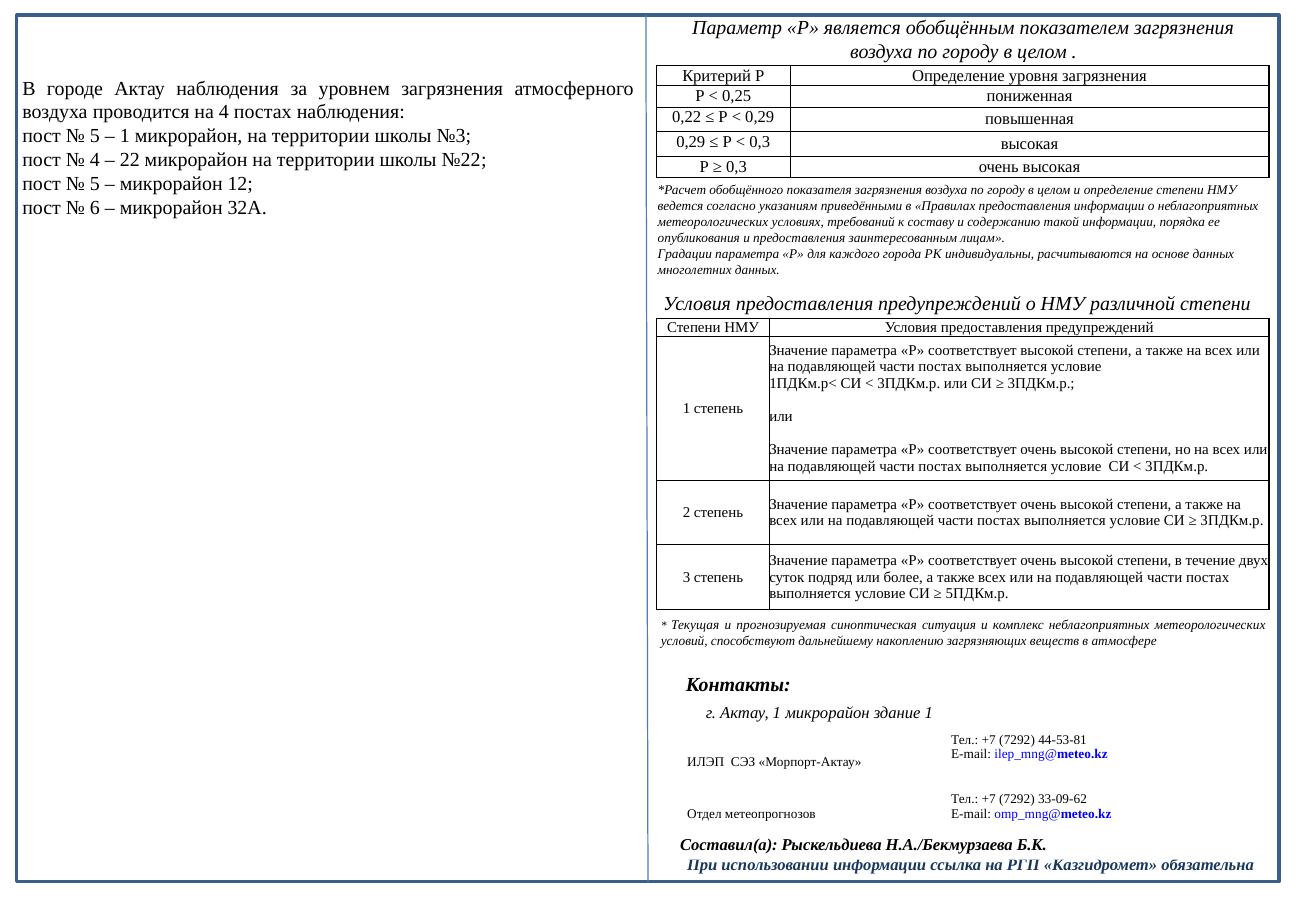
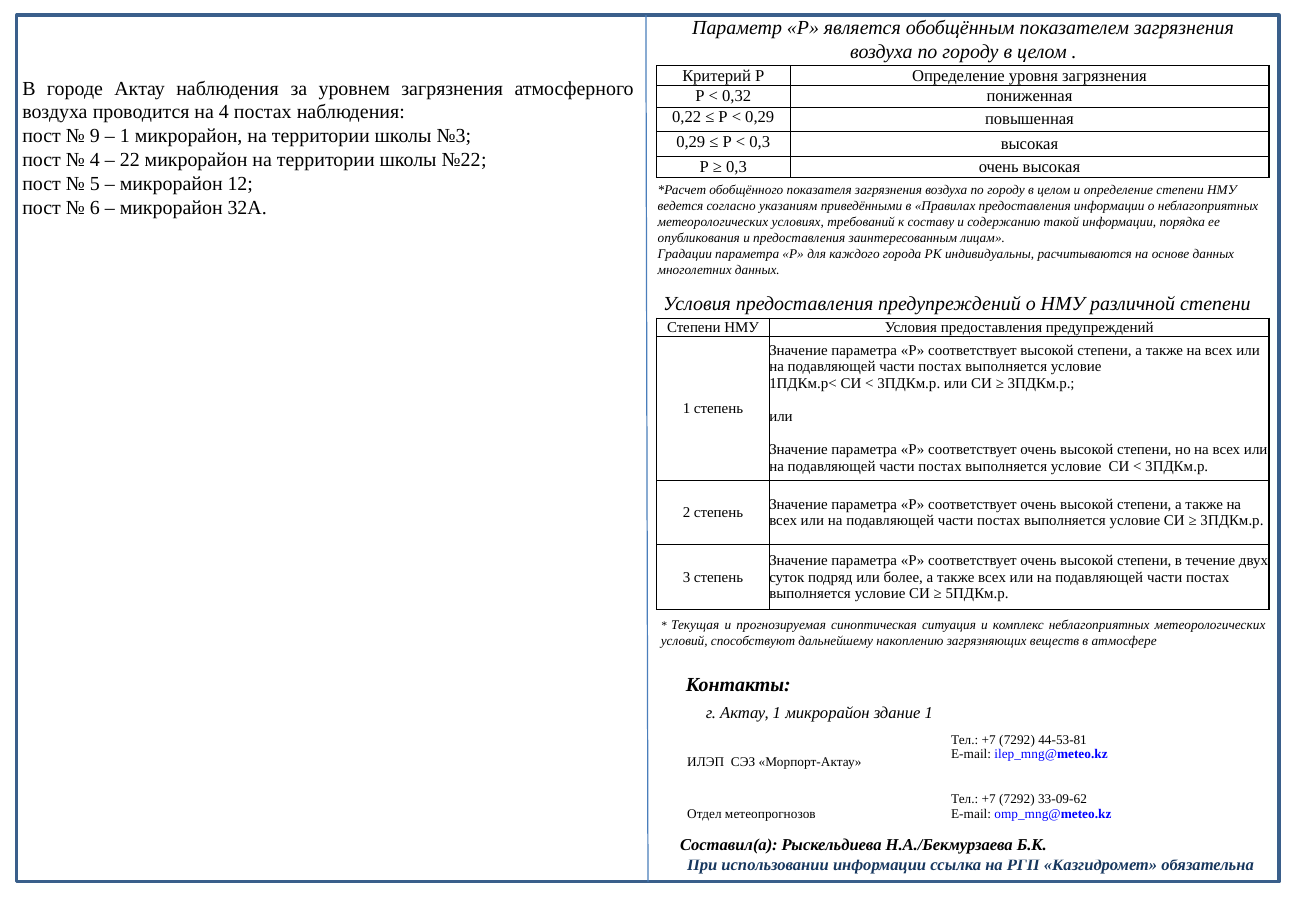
0,25: 0,25 -> 0,32 (737, 96)
5: 5 -> 9 (95, 136)
